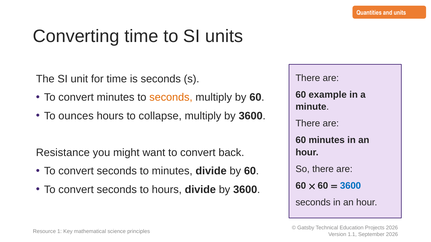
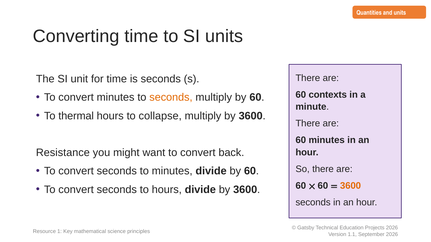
example: example -> contexts (328, 95)
ounces: ounces -> thermal (76, 116)
3600 colour: blue -> orange (351, 186)
